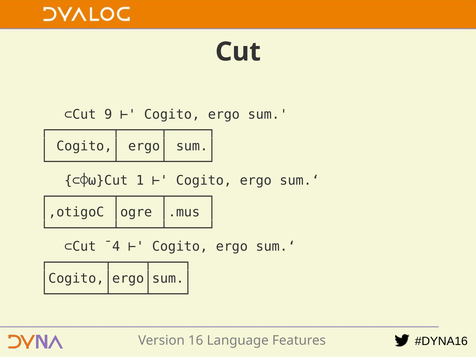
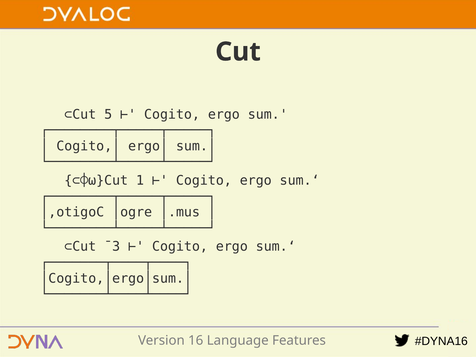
9: 9 -> 5 (108, 114)
¯4: ¯4 -> ¯3 (112, 247)
